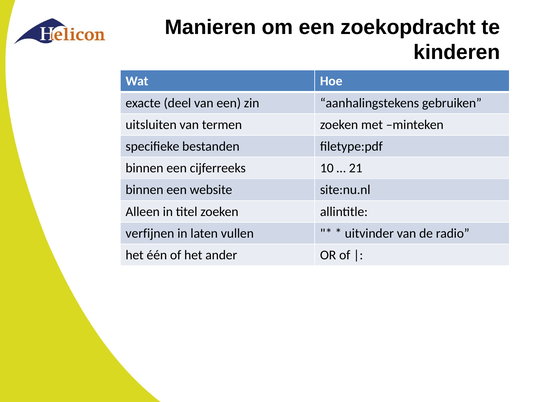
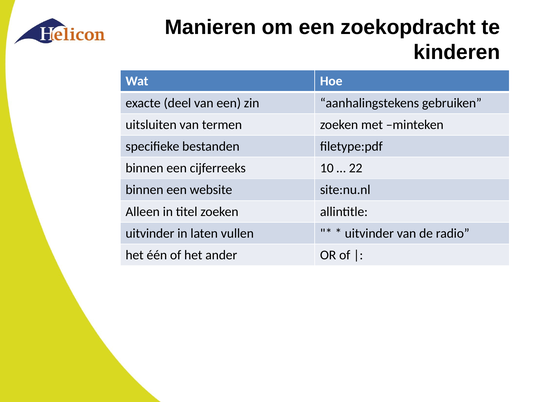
21: 21 -> 22 (356, 168)
verfijnen: verfijnen -> uitvinder (150, 233)
